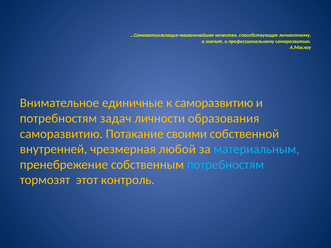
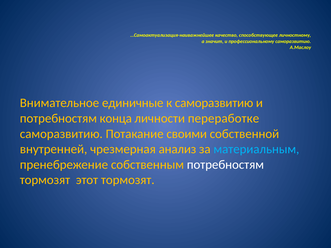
задач: задач -> конца (116, 119)
образования: образования -> переработке (224, 119)
любой: любой -> анализ (177, 149)
потребностям colour: light blue -> white (225, 165)
этот контроль: контроль -> тормозят (128, 180)
